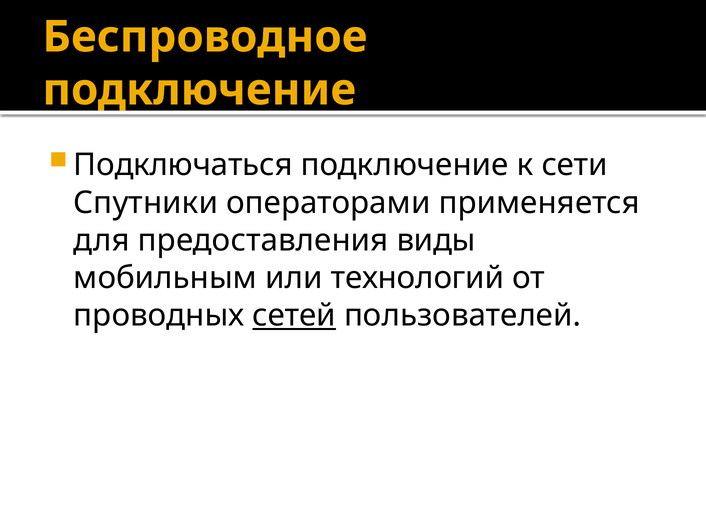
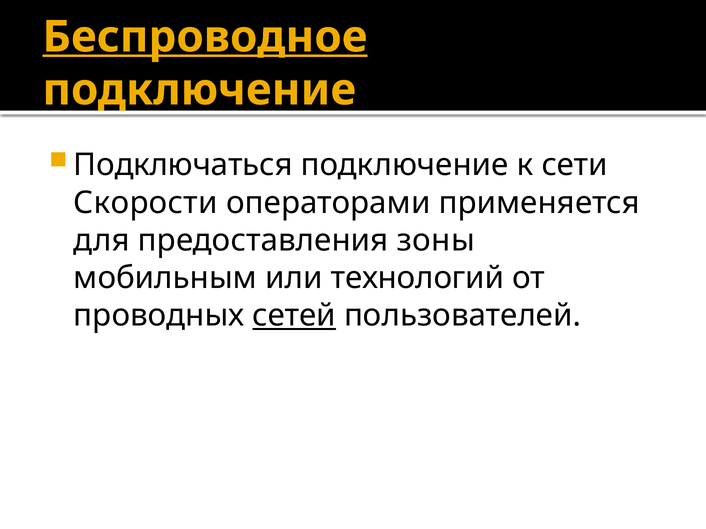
Беспроводное underline: none -> present (205, 37)
Спутники: Спутники -> Скорости (146, 203)
виды: виды -> зоны (436, 241)
